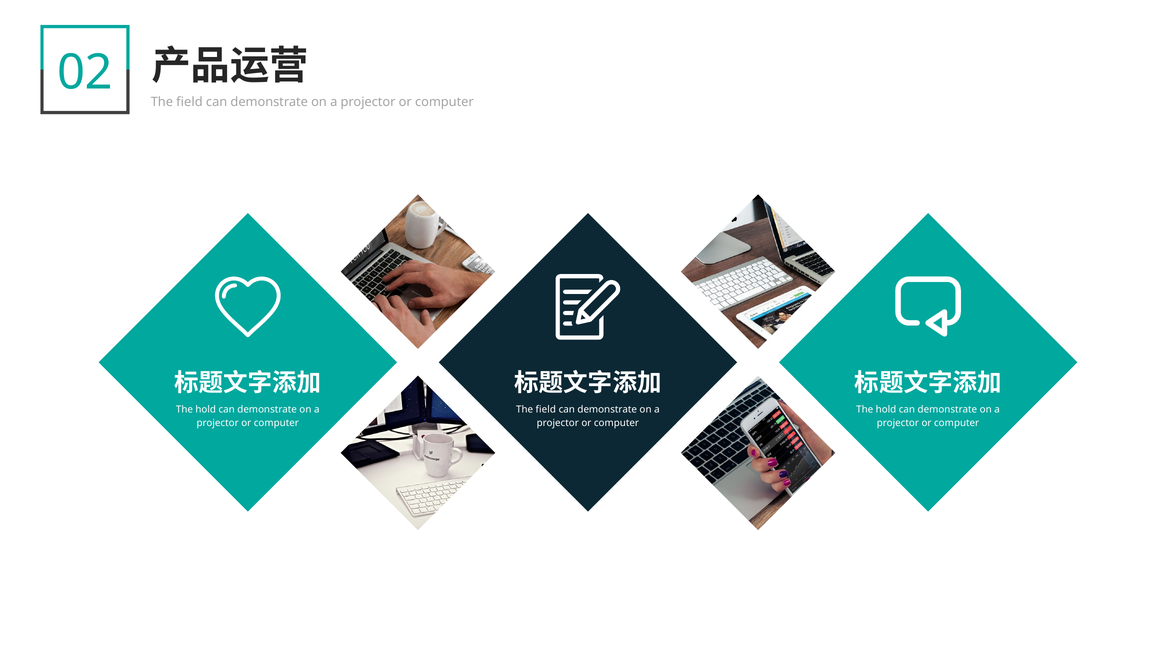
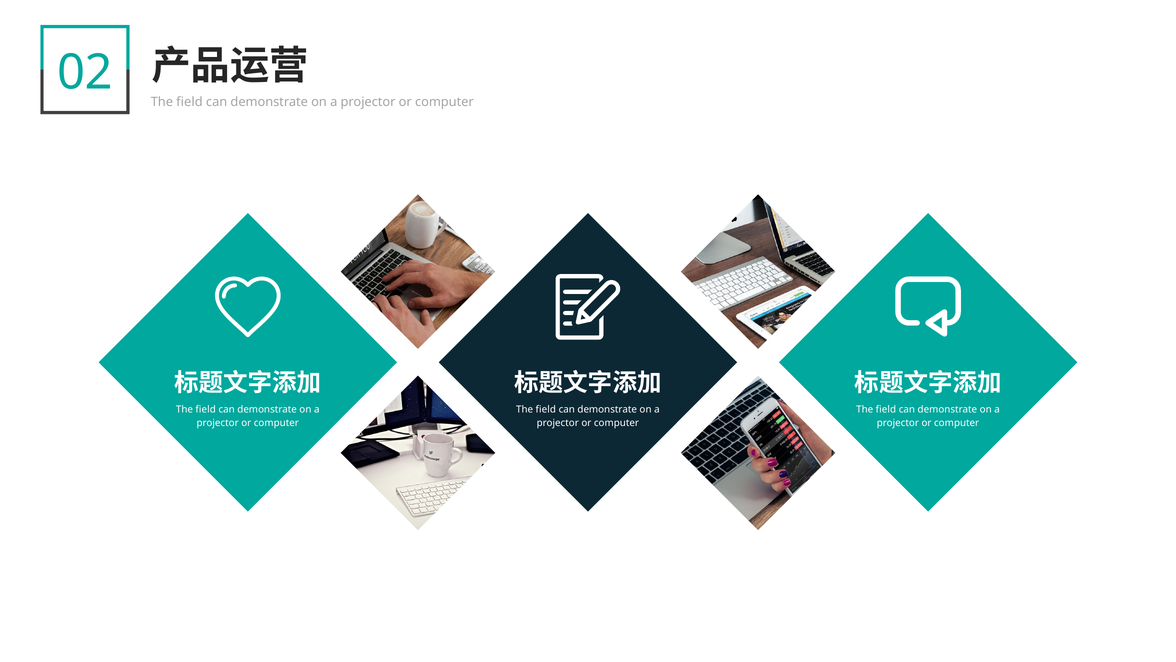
hold: hold -> field (206, 409)
hold: hold -> field (886, 409)
